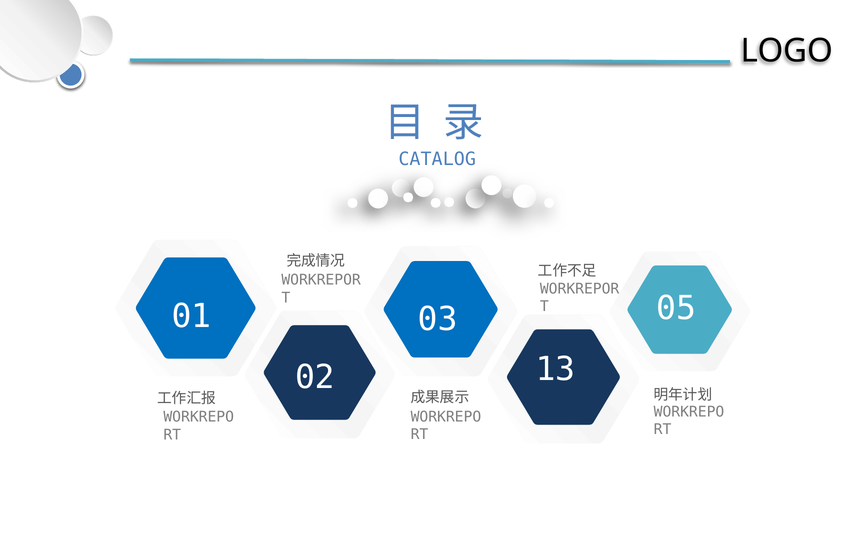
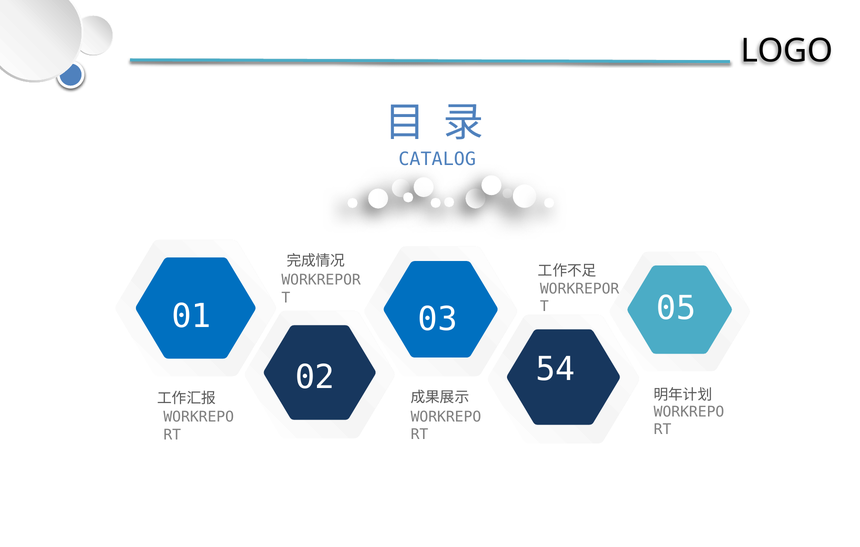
13: 13 -> 54 (555, 370)
